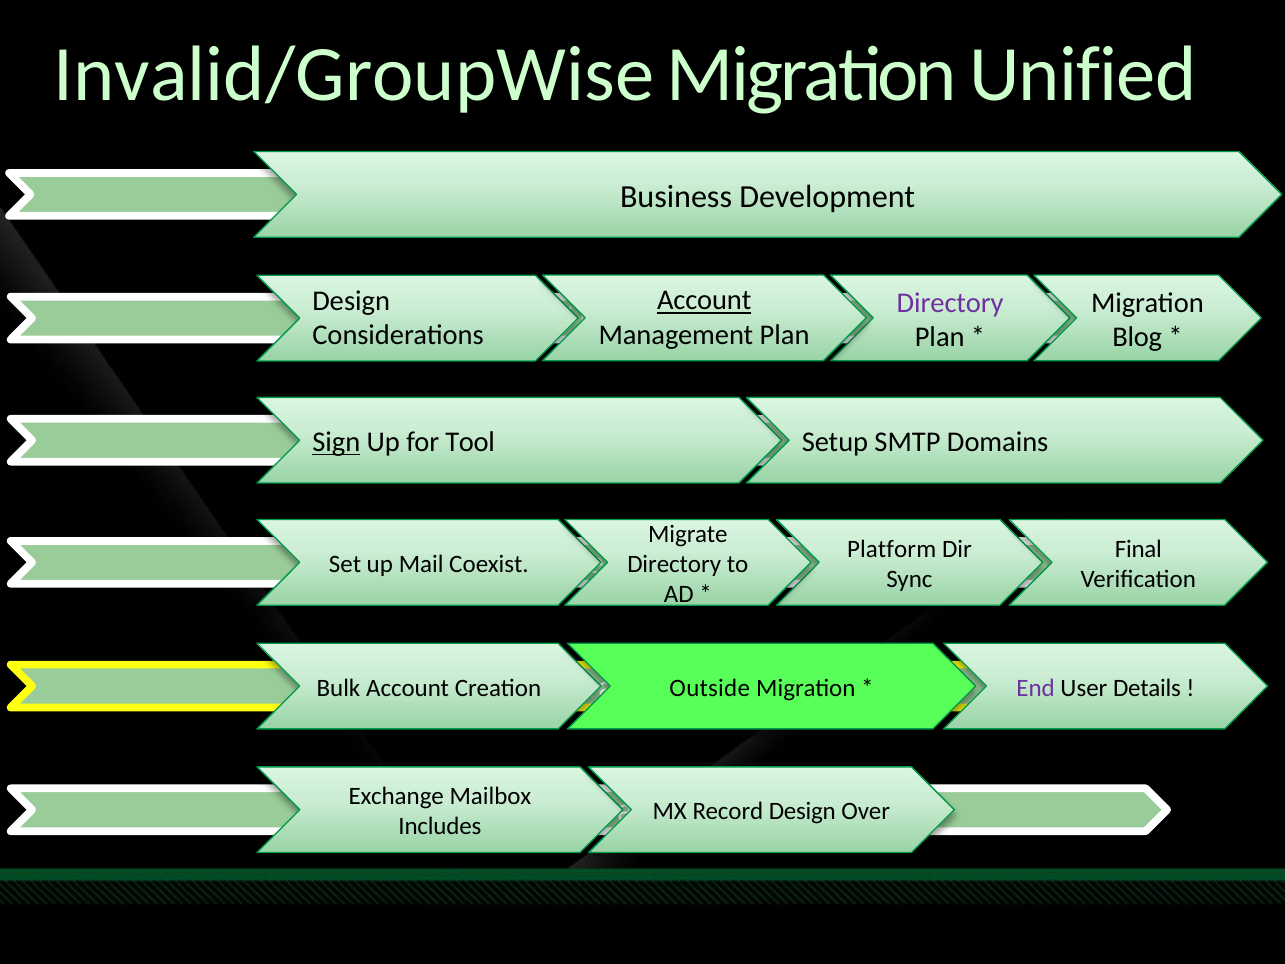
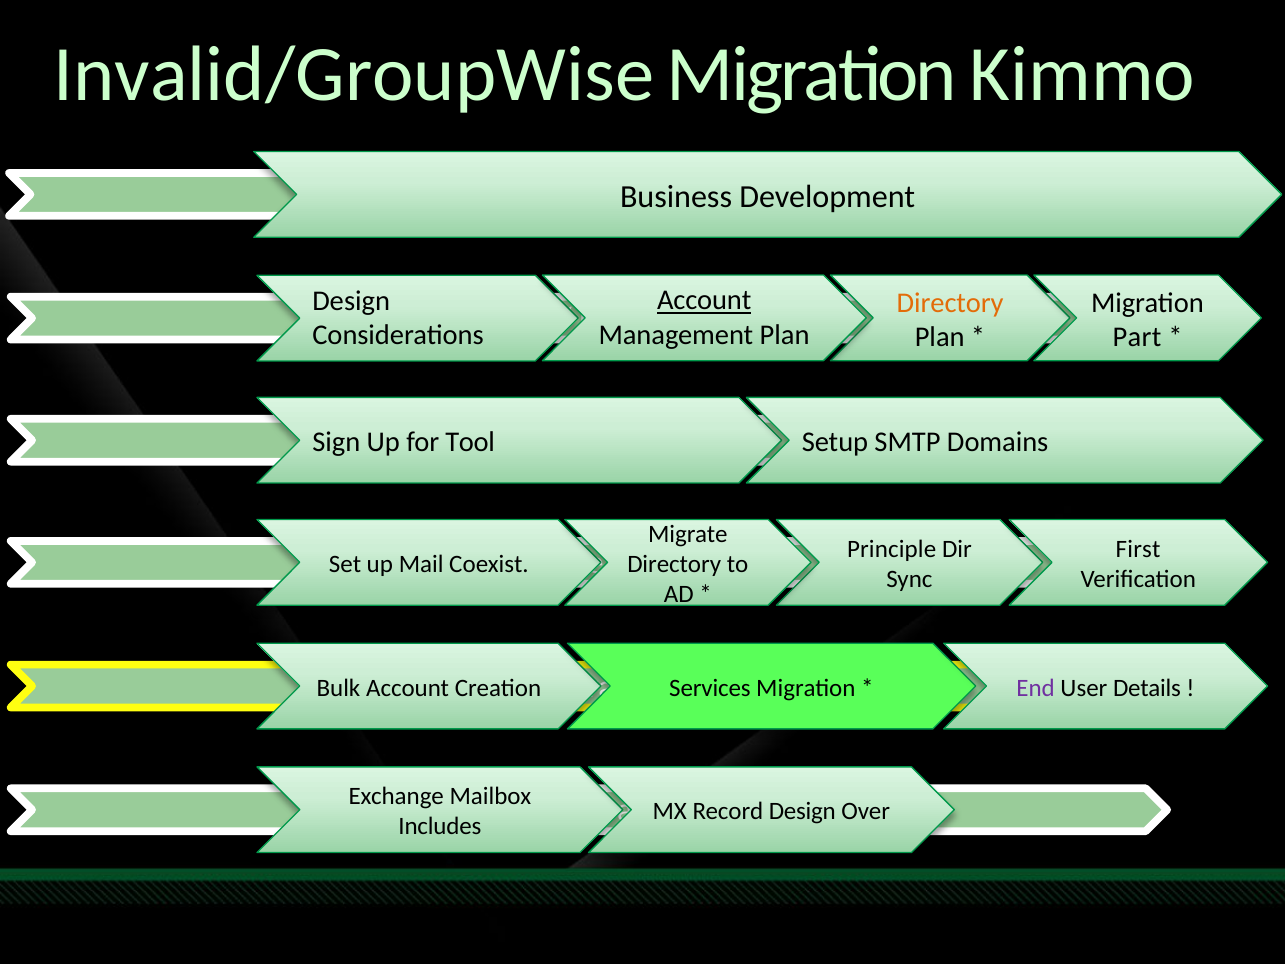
Unified: Unified -> Kimmo (1082, 74)
Directory colour: purple -> orange (950, 303)
Blog: Blog -> Part (1137, 337)
Sign underline: present -> none (336, 442)
Platform: Platform -> Principle (892, 549)
Final: Final -> First (1138, 549)
Outside: Outside -> Services (710, 688)
